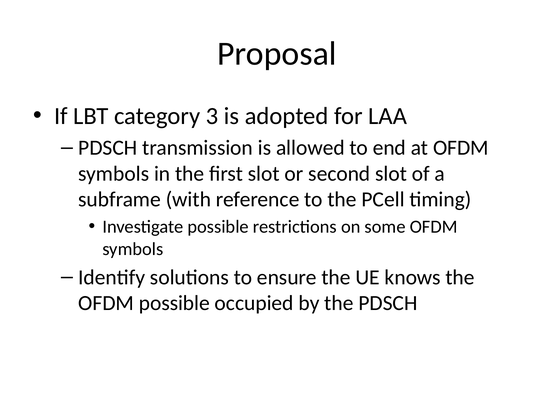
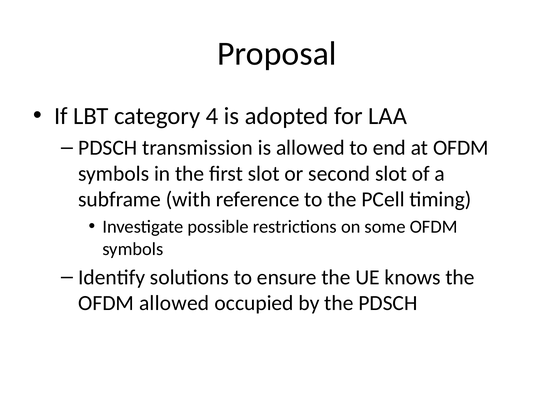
3: 3 -> 4 (212, 116)
OFDM possible: possible -> allowed (174, 304)
